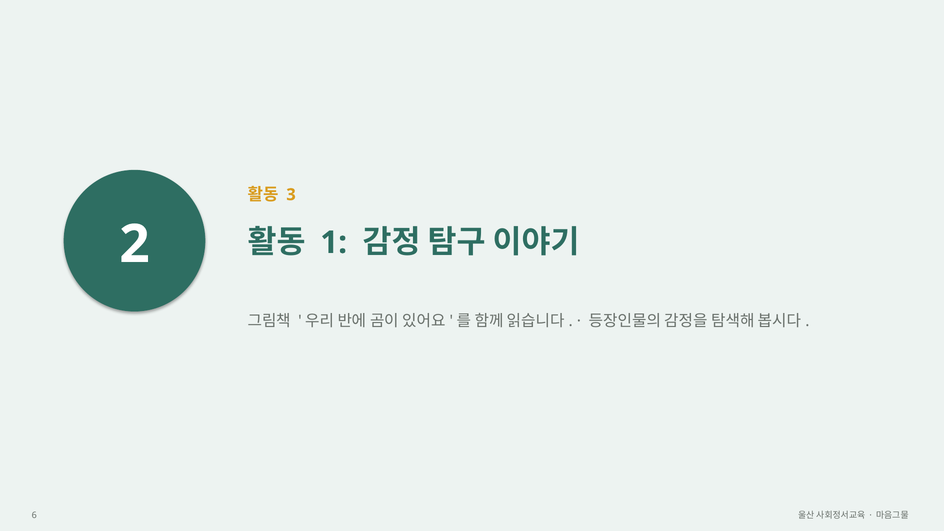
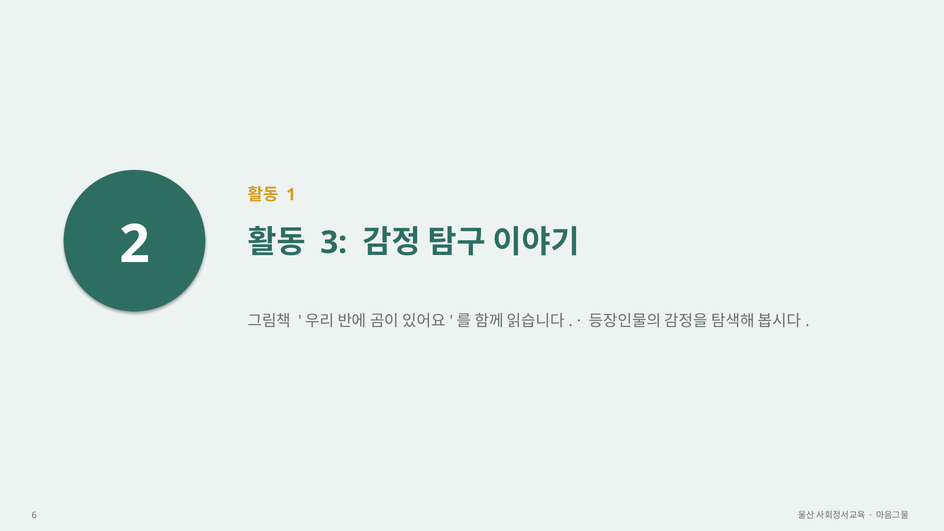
3: 3 -> 1 (291, 195)
1: 1 -> 3 (334, 243)
